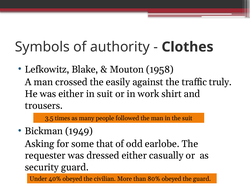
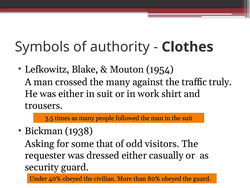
1958: 1958 -> 1954 (160, 69)
the easily: easily -> many (118, 82)
1949: 1949 -> 1938 (79, 131)
earlobe: earlobe -> visitors (162, 143)
